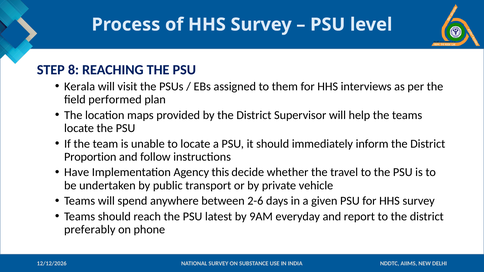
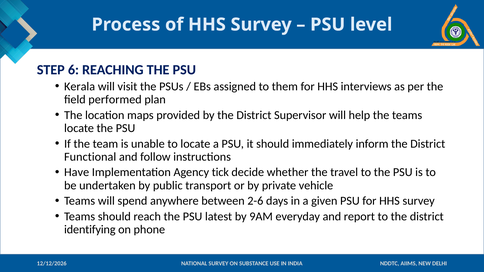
8: 8 -> 6 (73, 70)
Proportion: Proportion -> Functional (90, 157)
this: this -> tick (220, 172)
preferably: preferably -> identifying (90, 230)
